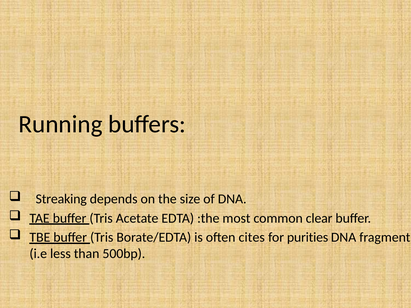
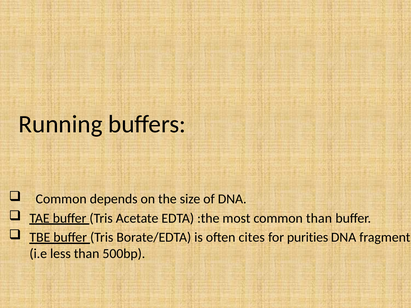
Streaking: Streaking -> Common (61, 199)
common clear: clear -> than (319, 218)
